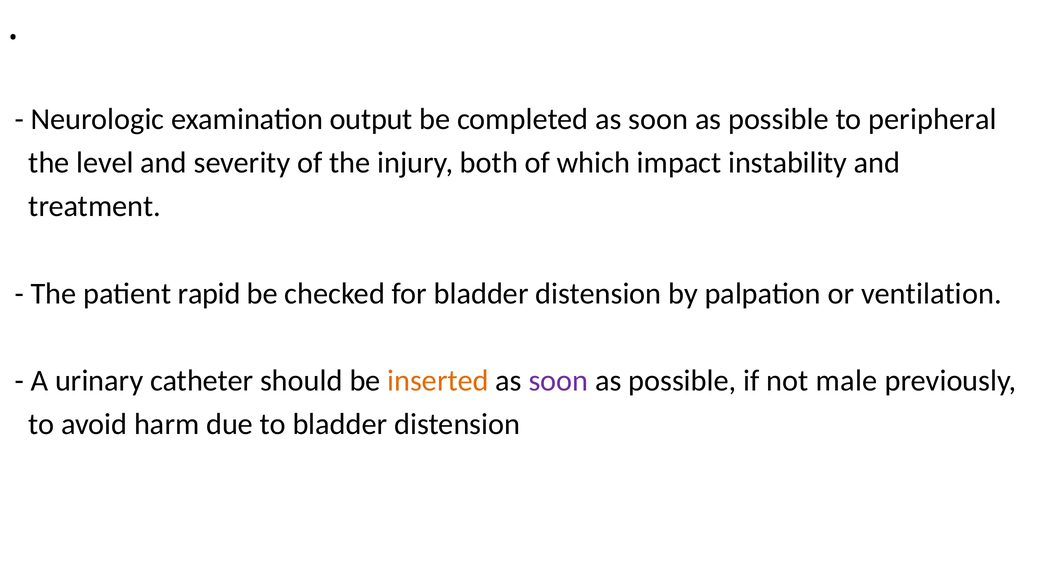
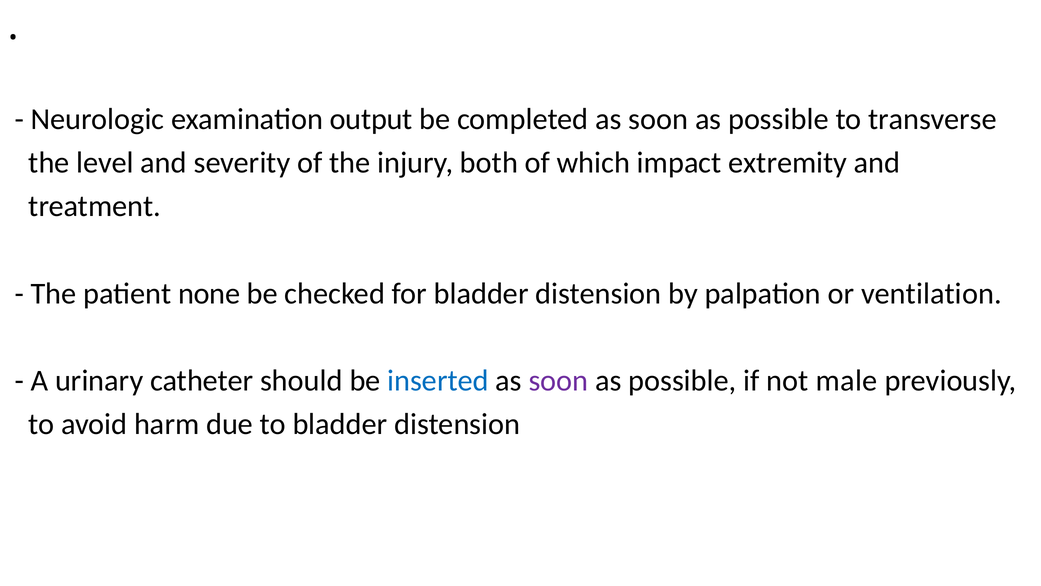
peripheral: peripheral -> transverse (933, 119)
instability: instability -> extremity (788, 163)
rapid: rapid -> none (209, 293)
inserted colour: orange -> blue (438, 380)
